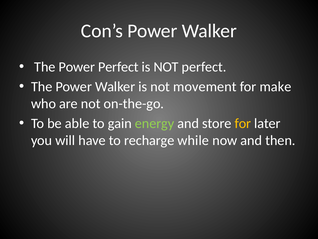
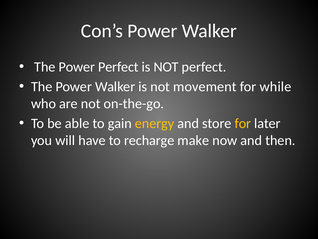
make: make -> while (276, 87)
energy colour: light green -> yellow (155, 123)
while: while -> make (193, 140)
